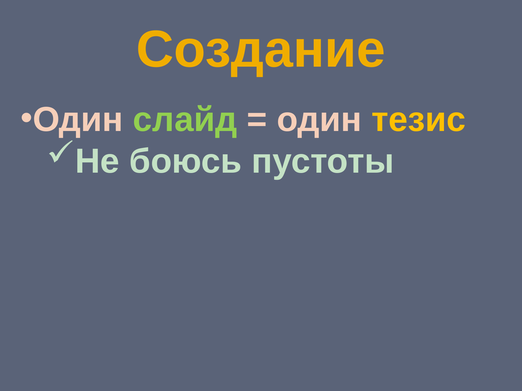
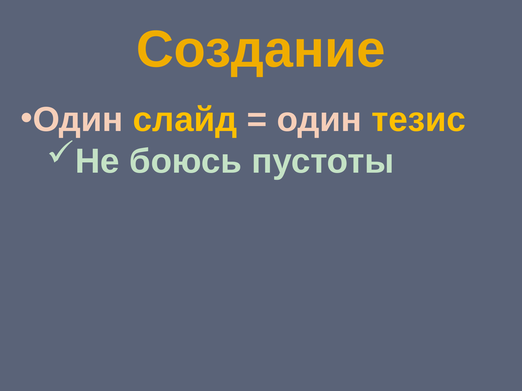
слайд colour: light green -> yellow (185, 120)
